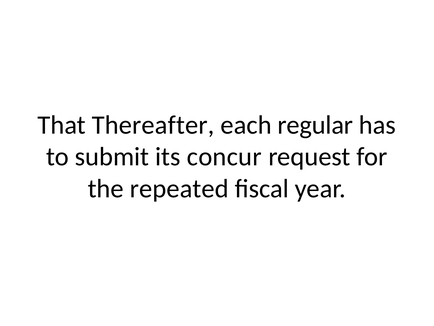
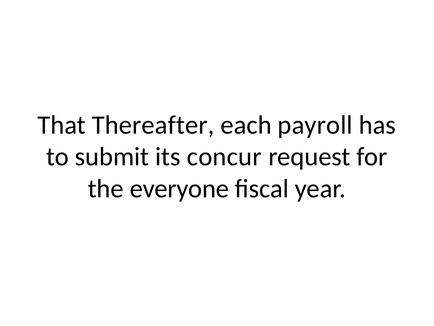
regular: regular -> payroll (315, 125)
repeated: repeated -> everyone (179, 188)
